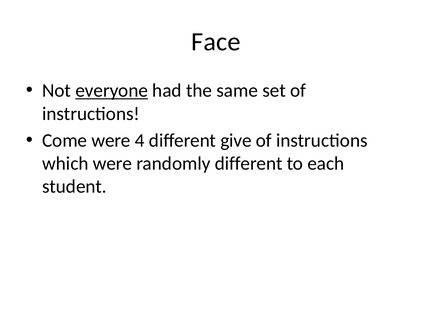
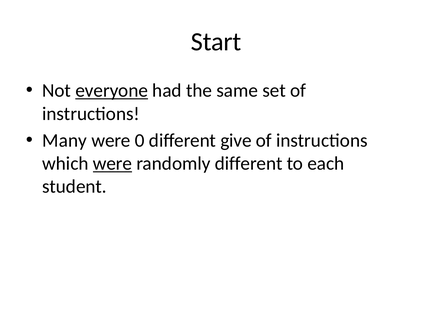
Face: Face -> Start (216, 42)
Come: Come -> Many (65, 141)
4: 4 -> 0 (140, 141)
were underline: none -> present (112, 164)
